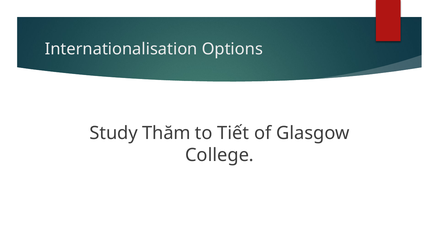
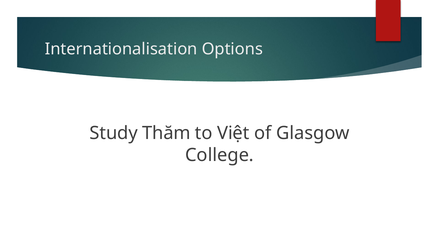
Tiết: Tiết -> Việt (233, 133)
